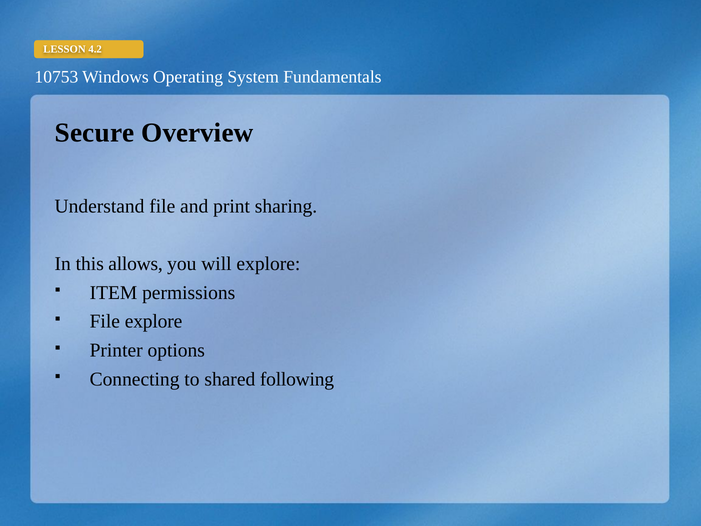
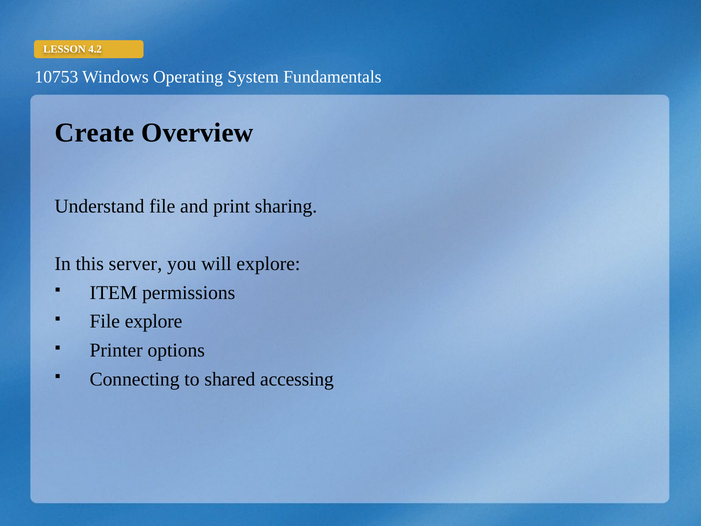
Secure: Secure -> Create (95, 133)
allows: allows -> server (135, 264)
following: following -> accessing (297, 379)
